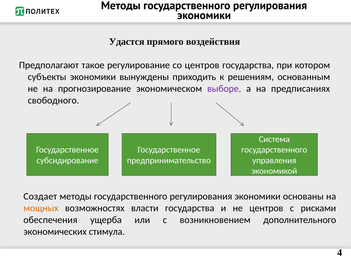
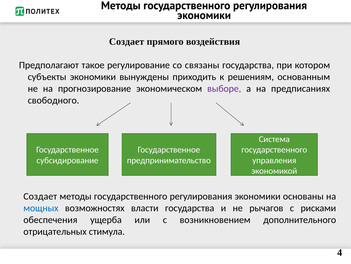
Удастся: Удастся -> Создает (127, 42)
со центров: центров -> связаны (202, 65)
мощных colour: orange -> blue (41, 208)
не центров: центров -> рычагов (266, 208)
экономических: экономических -> отрицательных (55, 231)
